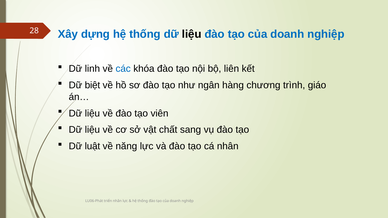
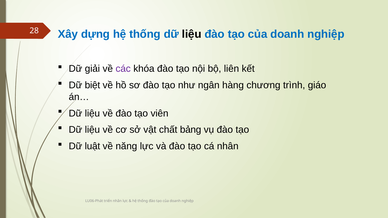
linh: linh -> giải (92, 69)
các colour: blue -> purple (123, 69)
sang: sang -> bảng (191, 130)
